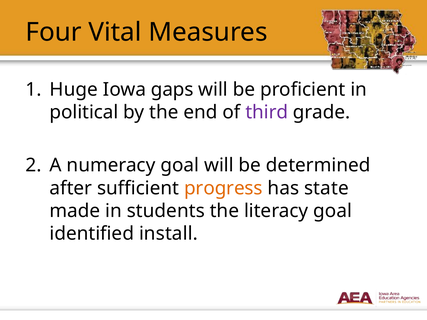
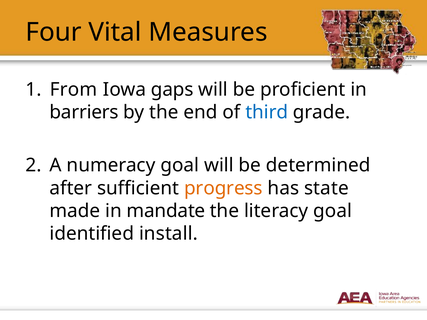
Huge: Huge -> From (74, 90)
political: political -> barriers (84, 112)
third colour: purple -> blue (267, 112)
students: students -> mandate (166, 211)
